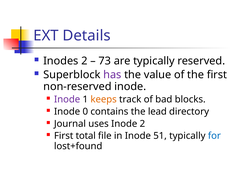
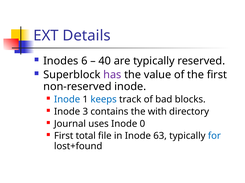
Inodes 2: 2 -> 6 (84, 61)
73: 73 -> 40 (105, 61)
Inode colour: purple -> blue (67, 100)
keeps colour: orange -> blue (104, 100)
0: 0 -> 3 (85, 112)
lead: lead -> with (157, 112)
Inode 2: 2 -> 0 (142, 124)
51: 51 -> 63 (160, 136)
